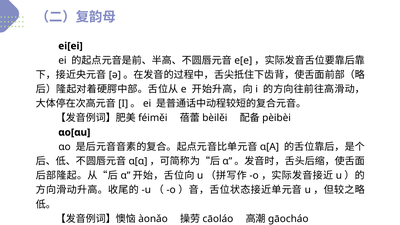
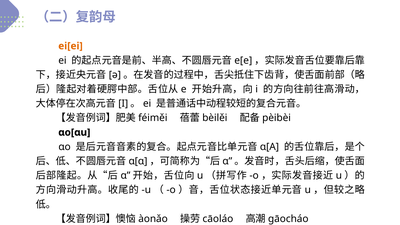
ei[ei colour: black -> orange (71, 46)
